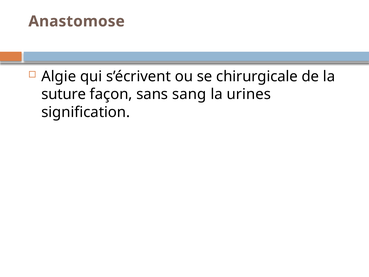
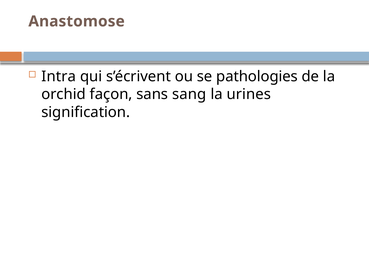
Algie: Algie -> Intra (59, 76)
chirurgicale: chirurgicale -> pathologies (257, 76)
suture: suture -> orchid (64, 94)
